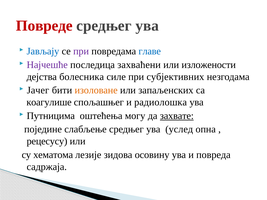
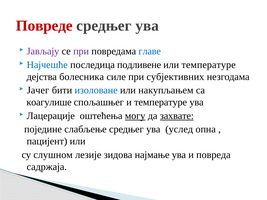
Јављају colour: blue -> purple (43, 51)
Најчешће colour: purple -> blue (47, 65)
захваћени: захваћени -> подливене (139, 65)
или изложености: изложености -> температуре (209, 65)
изоловане colour: orange -> blue (96, 90)
запаљенских: запаљенских -> накупљањем (166, 90)
и радиолошка: радиолошка -> температуре (161, 102)
Путницима: Путницима -> Лацерације (51, 116)
могу underline: none -> present (135, 116)
рецесусу: рецесусу -> пацијент (47, 141)
хематома: хематома -> слушном (53, 155)
осовину: осовину -> најмање (152, 155)
